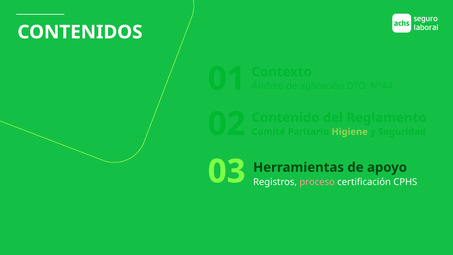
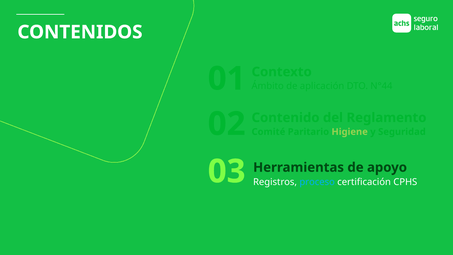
proceso colour: pink -> light blue (317, 182)
